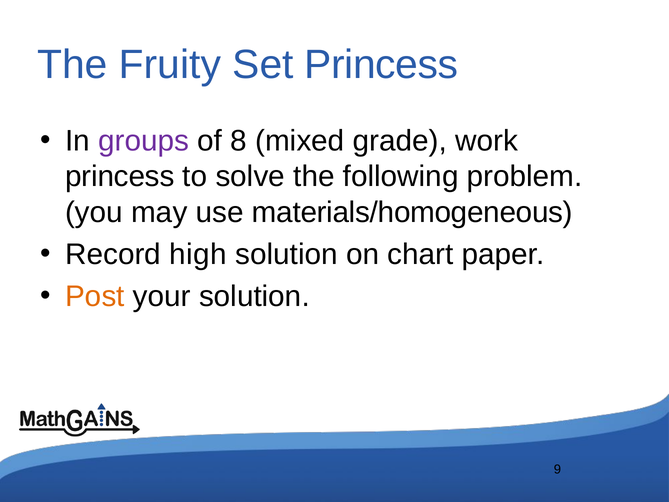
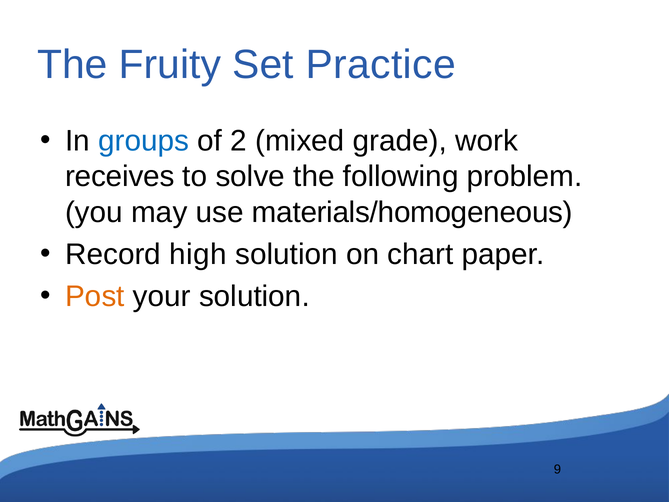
Set Princess: Princess -> Practice (381, 65)
groups colour: purple -> blue (144, 141)
8: 8 -> 2 (239, 141)
princess: princess -> receives (120, 176)
